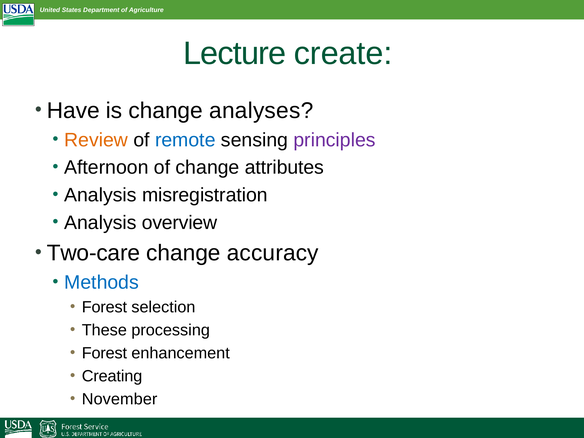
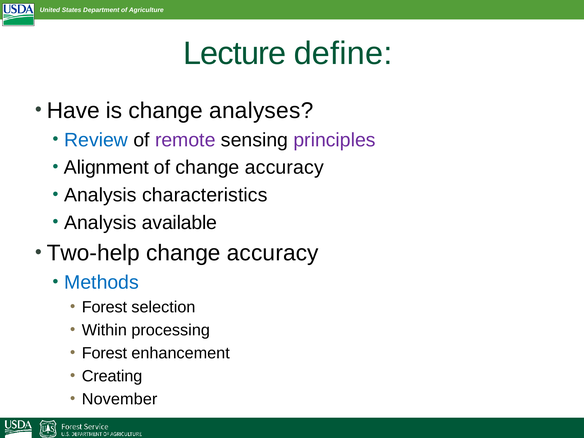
create: create -> define (343, 53)
Review colour: orange -> blue (96, 140)
remote colour: blue -> purple (185, 140)
Afternoon: Afternoon -> Alignment (106, 167)
of change attributes: attributes -> accuracy (284, 167)
misregistration: misregistration -> characteristics (205, 195)
overview: overview -> available (179, 223)
Two-care: Two-care -> Two-help (93, 253)
These: These -> Within (104, 330)
